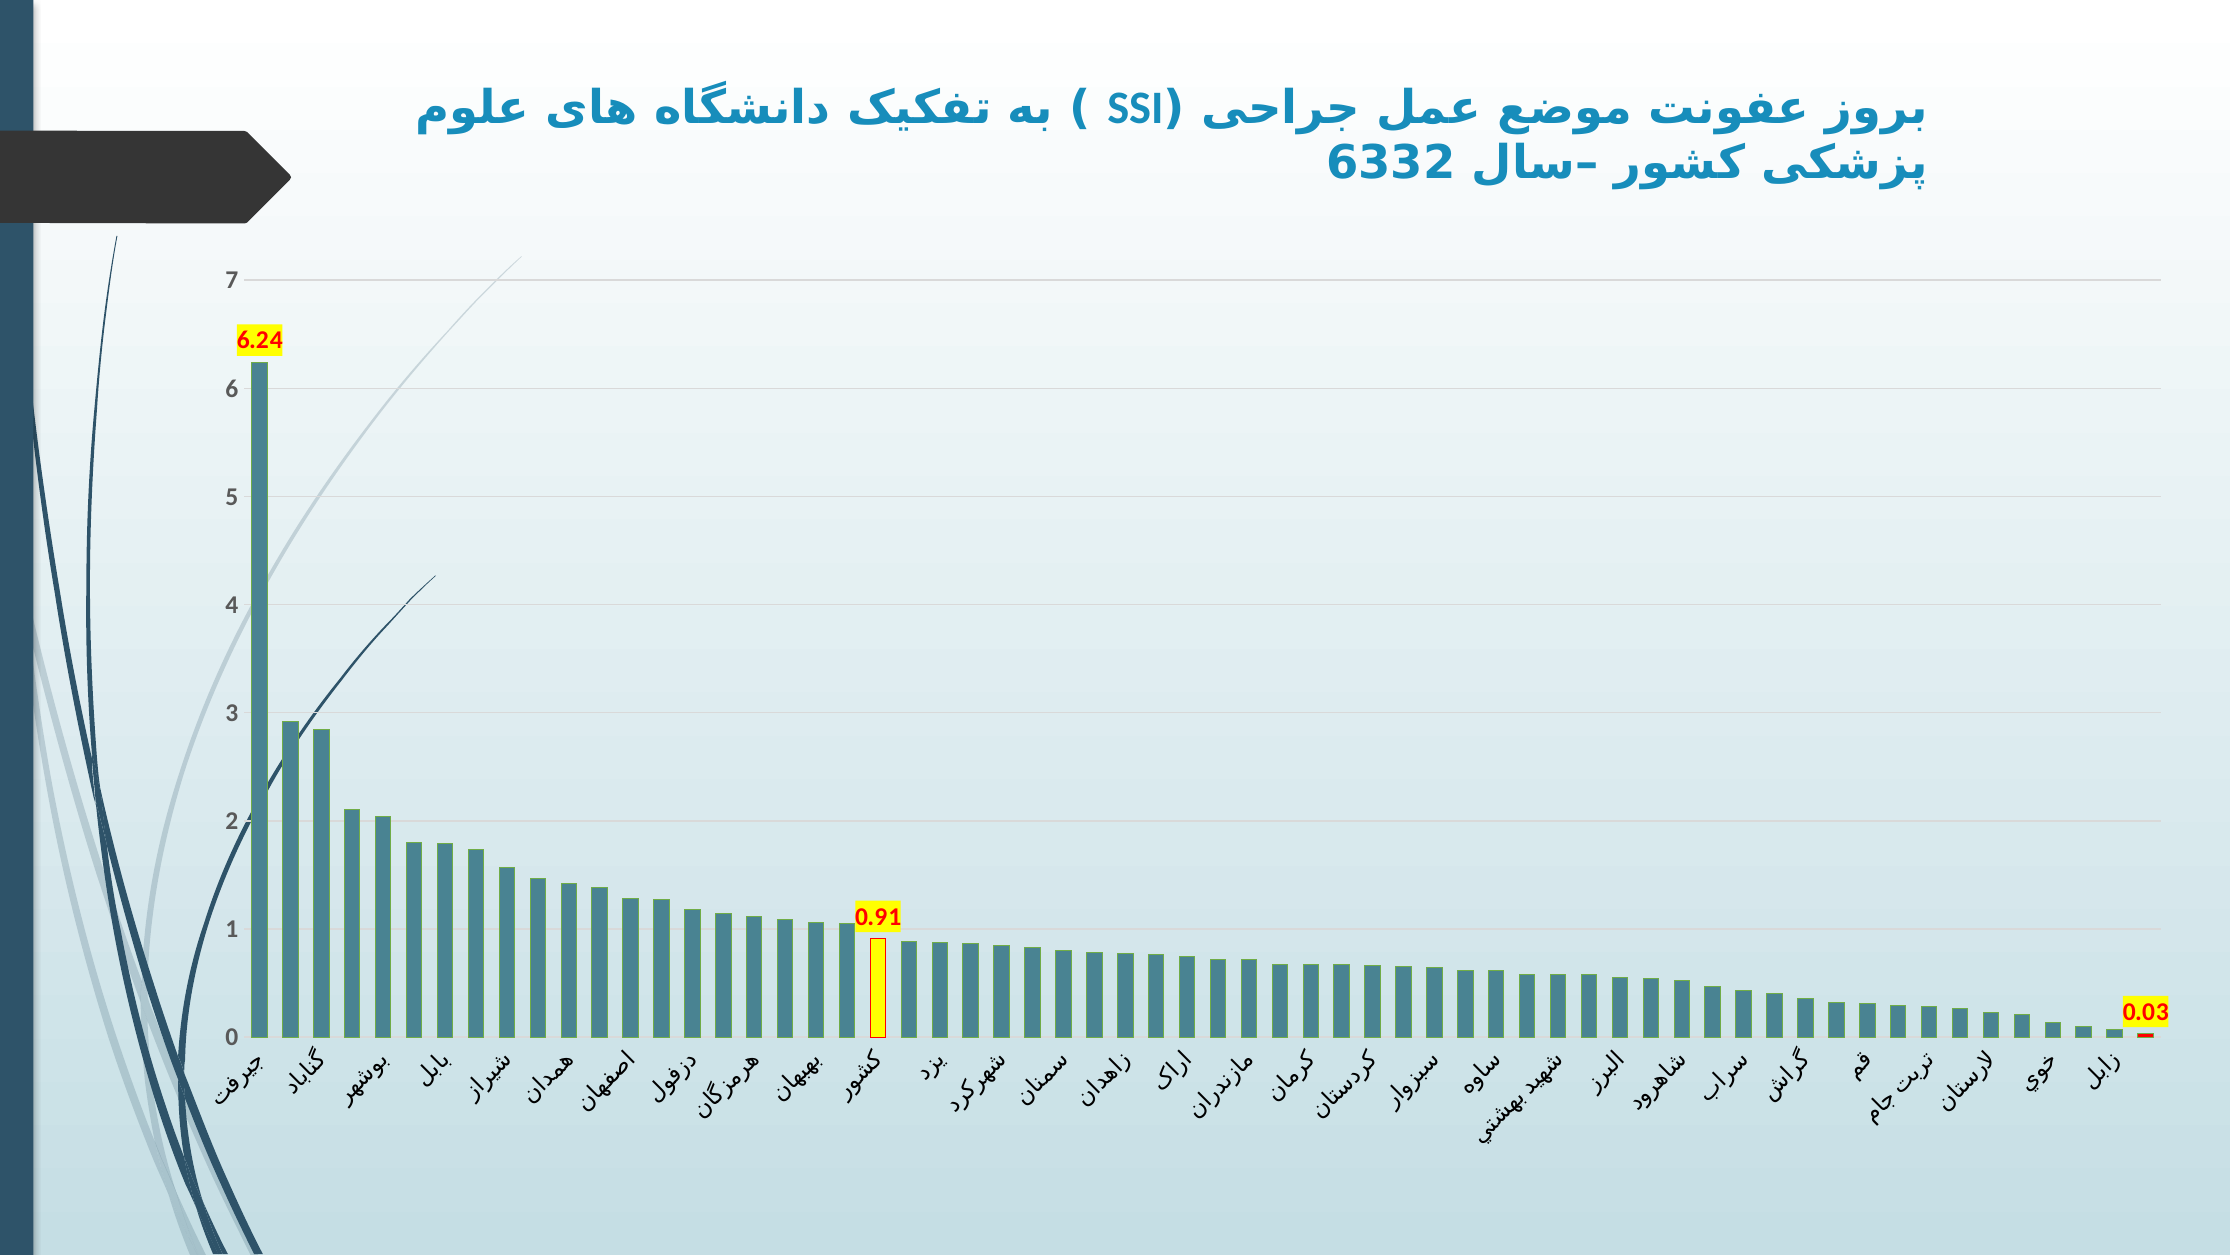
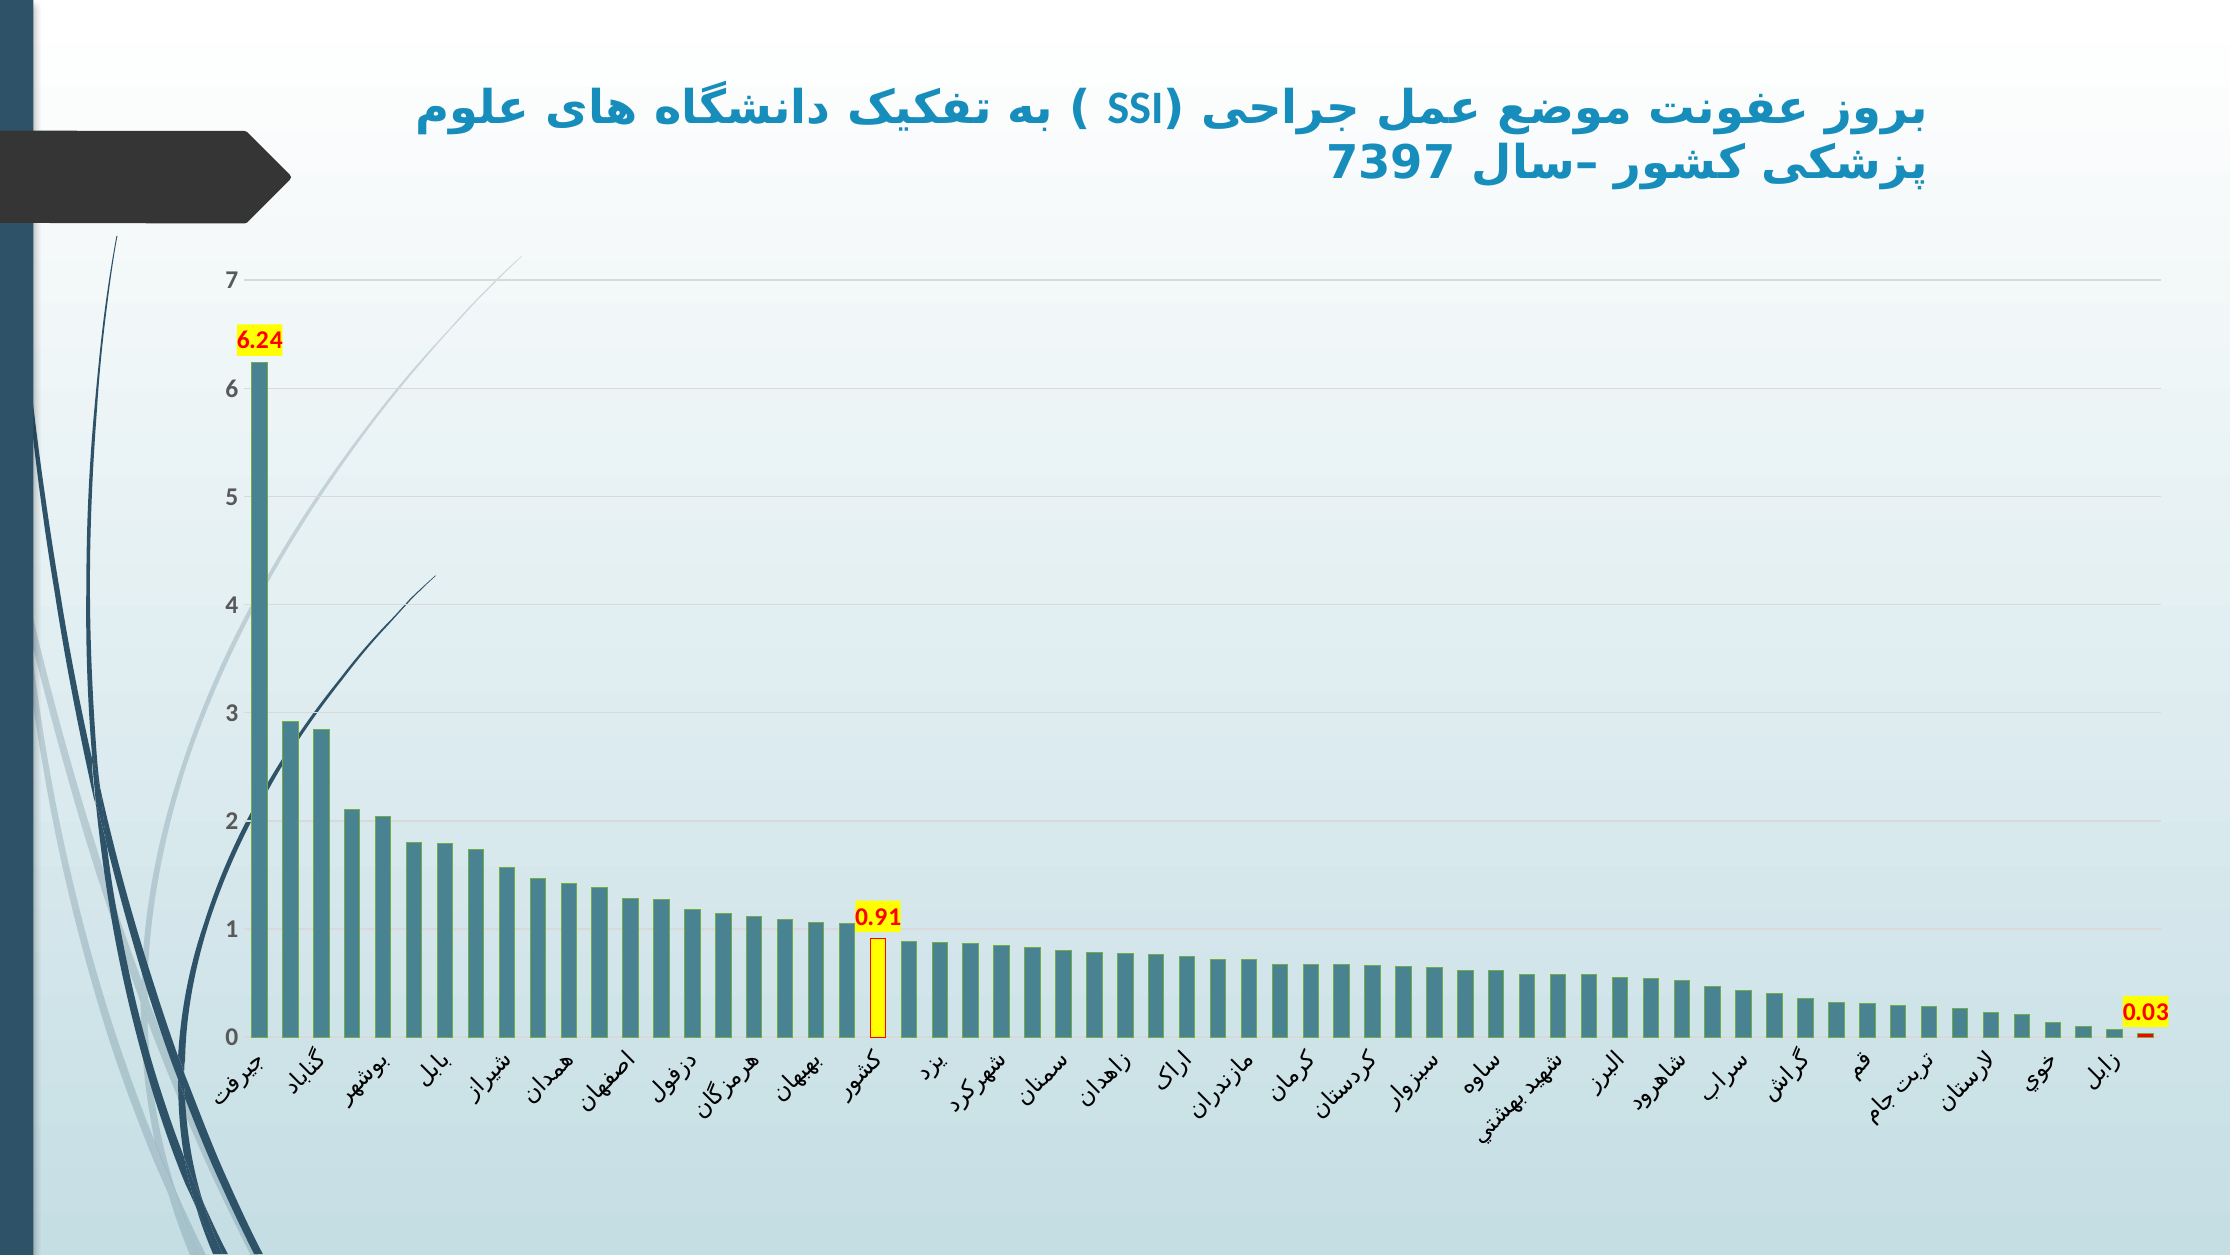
6332: 6332 -> 7397 (1391, 163)
